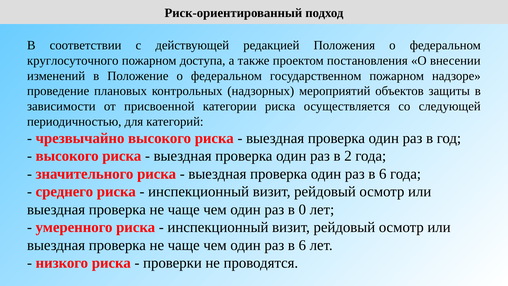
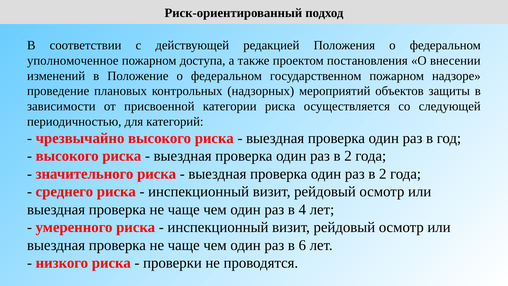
круглосуточного: круглосуточного -> уполномоченное (73, 61)
6: 6 -> 2 (383, 174)
0: 0 -> 4 (302, 209)
